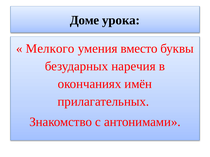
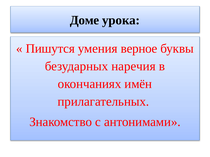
Мелкого: Мелкого -> Пишутся (50, 49)
вместо: вместо -> верное (139, 49)
